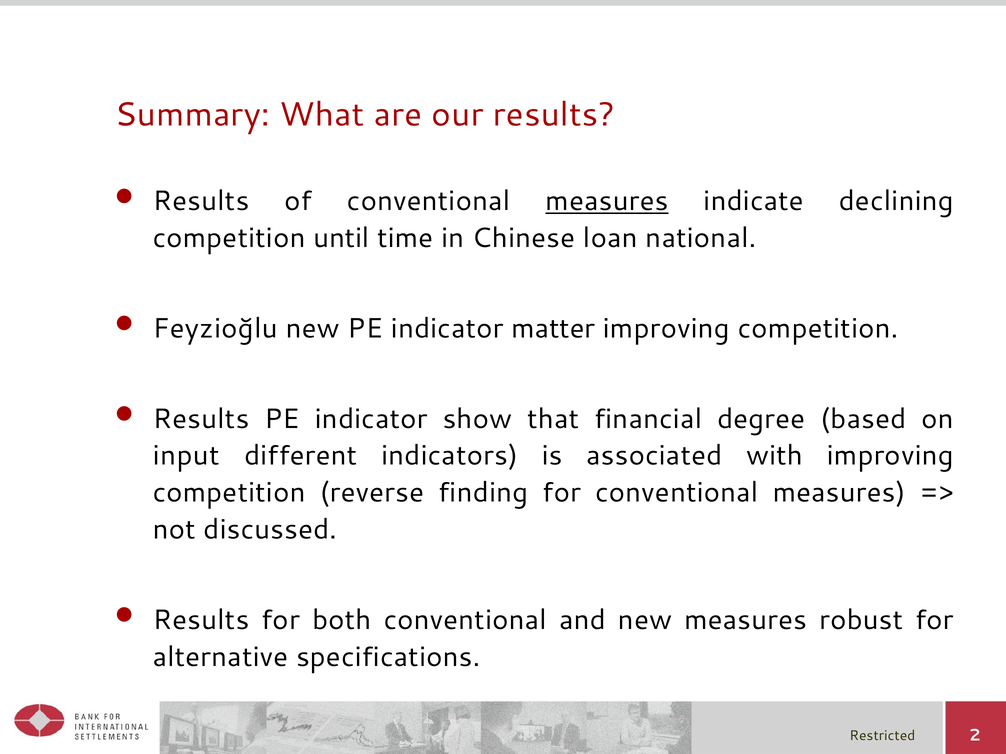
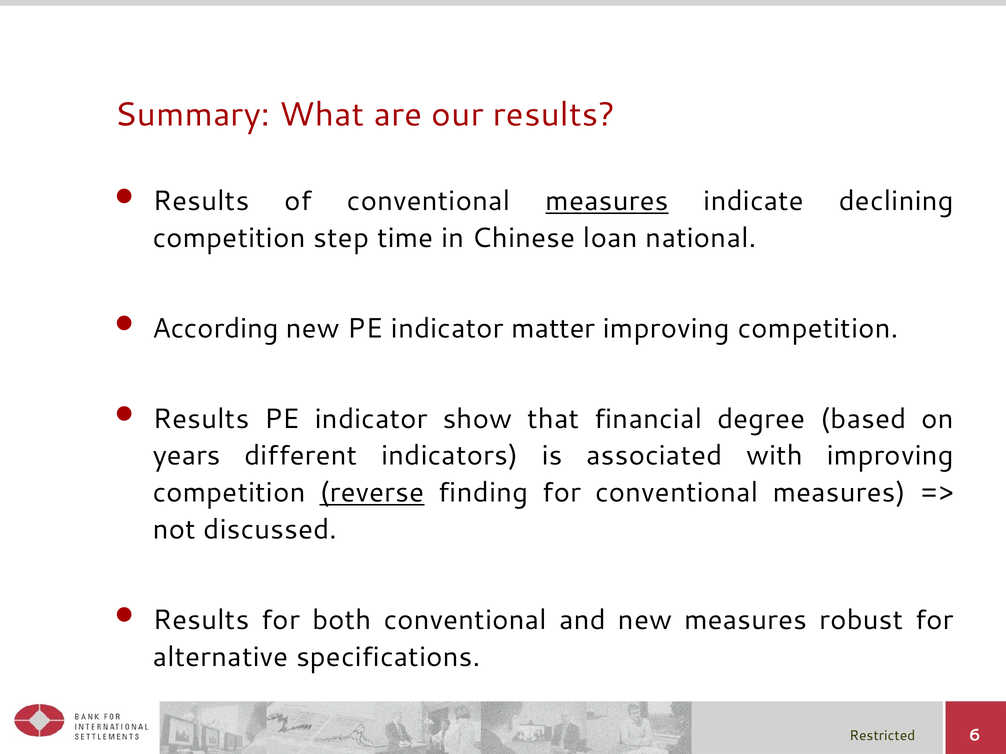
until: until -> step (341, 238)
Feyzioğlu: Feyzioğlu -> According (215, 329)
input: input -> years (187, 456)
reverse underline: none -> present (372, 493)
2: 2 -> 6 (975, 735)
